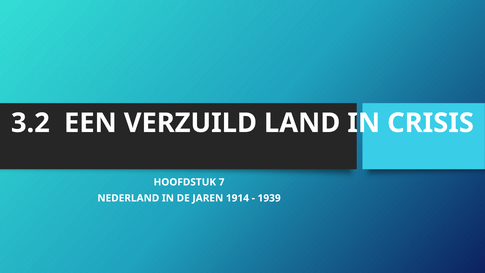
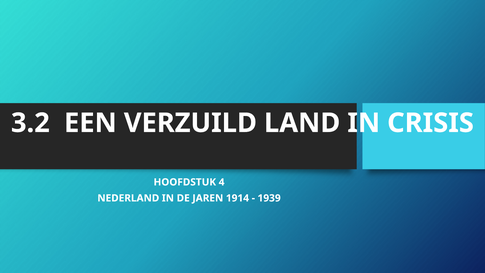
7: 7 -> 4 (222, 182)
